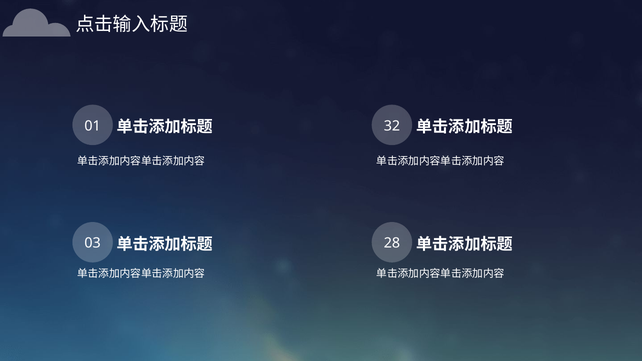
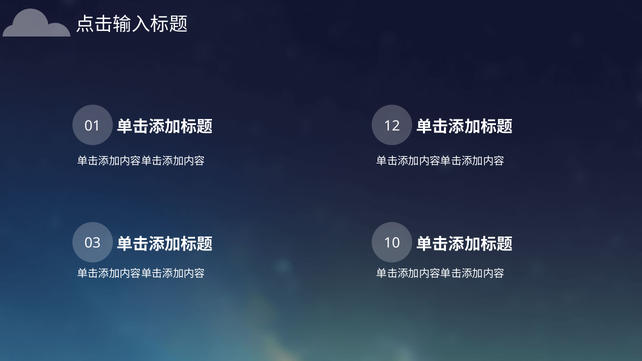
32: 32 -> 12 (392, 126)
28: 28 -> 10 (392, 243)
